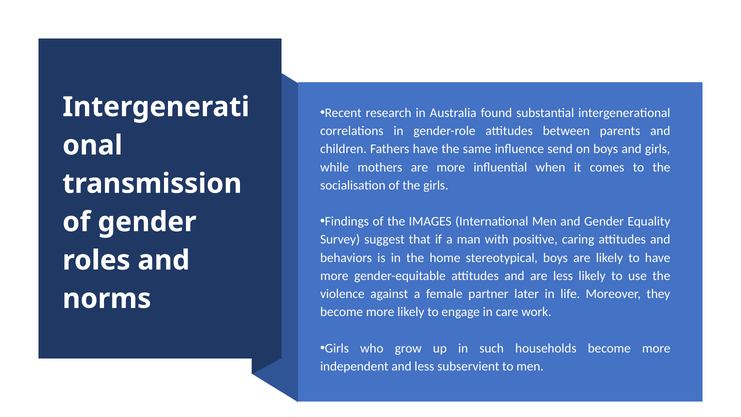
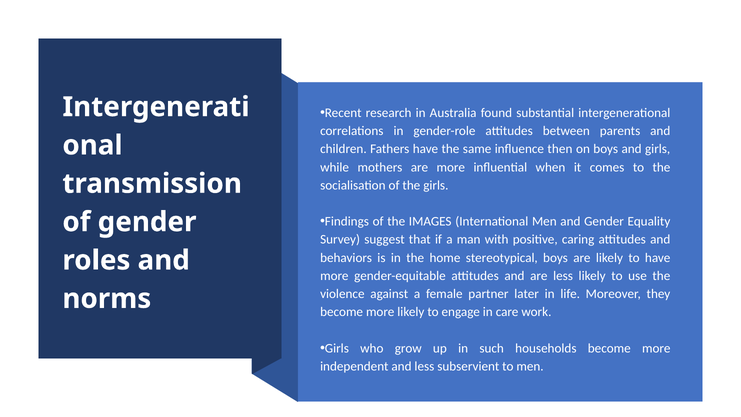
send: send -> then (560, 149)
